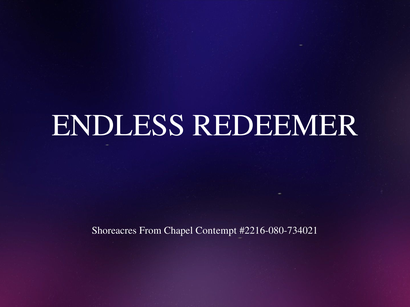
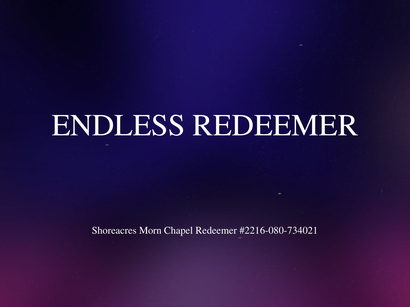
From: From -> Morn (150, 231)
Chapel Contempt: Contempt -> Redeemer (216, 231)
